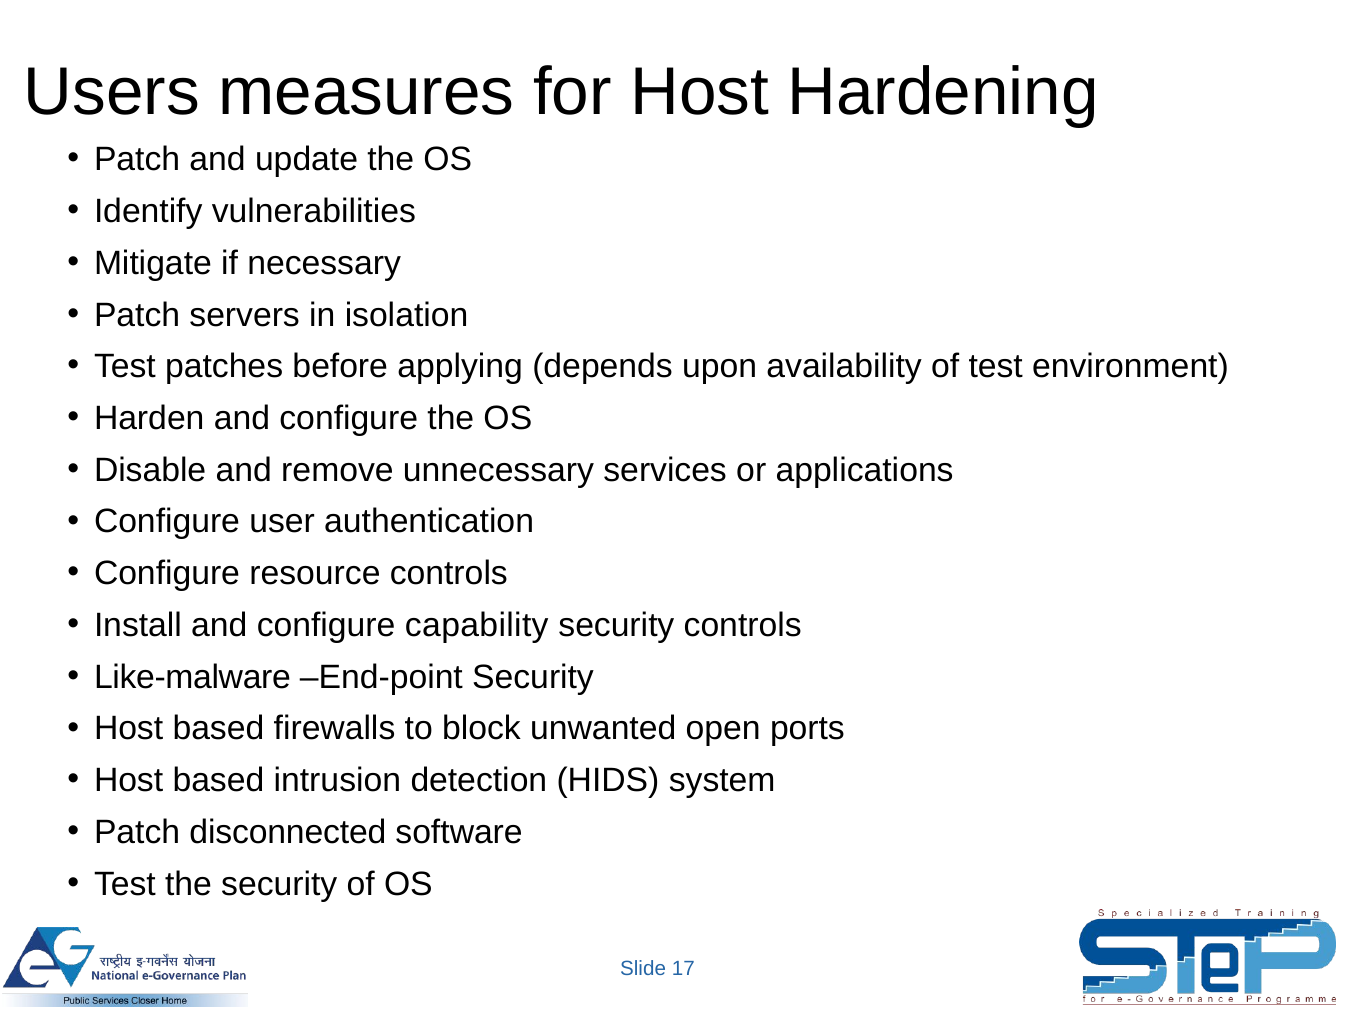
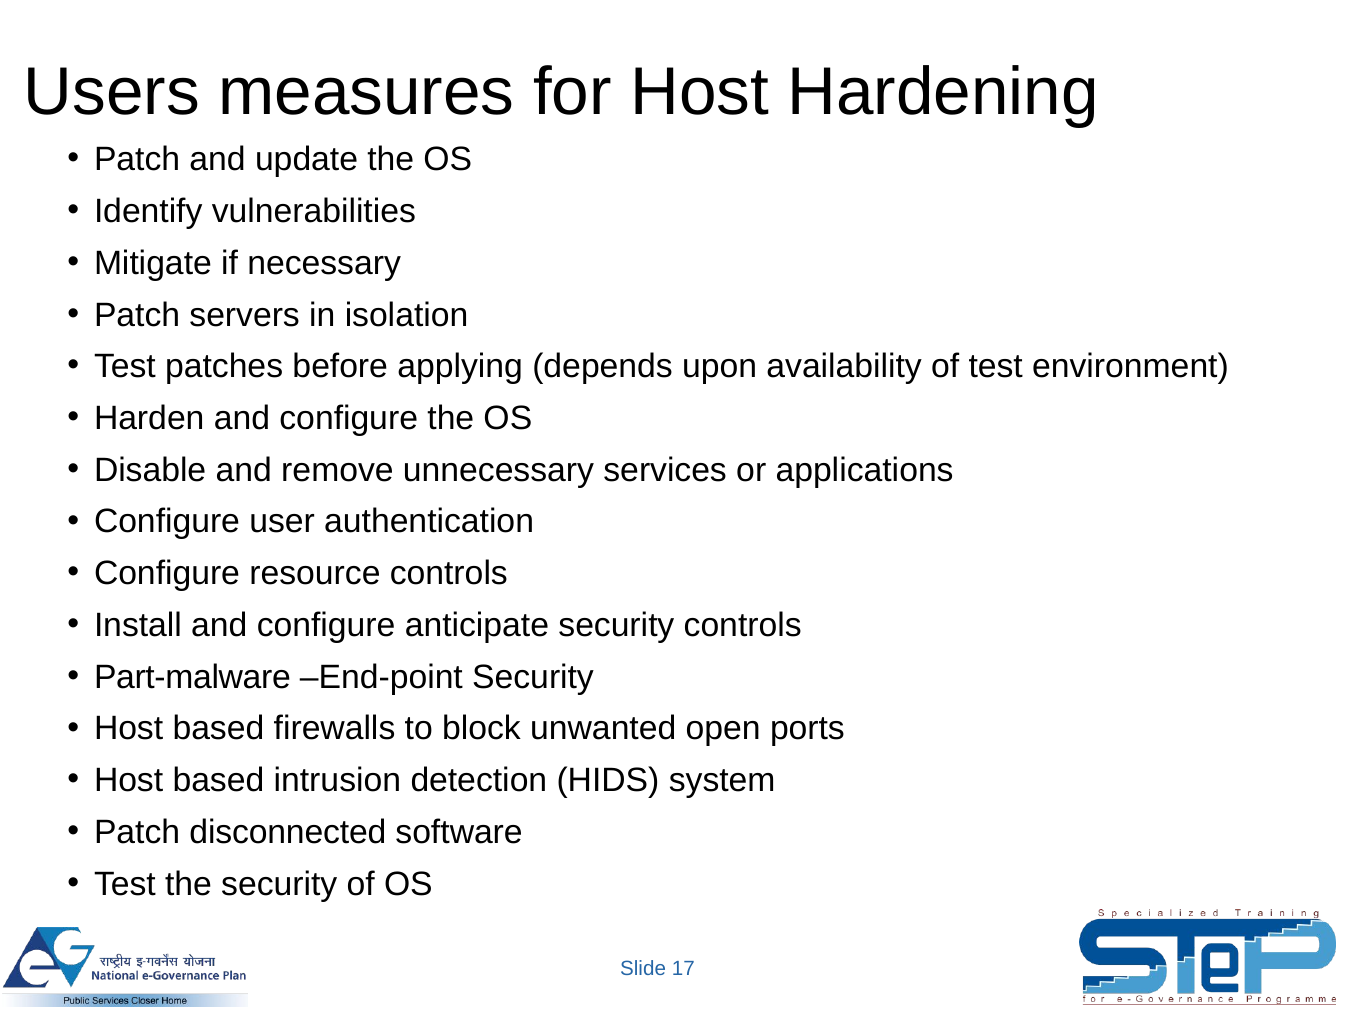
capability: capability -> anticipate (477, 625)
Like-malware: Like-malware -> Part-malware (192, 677)
